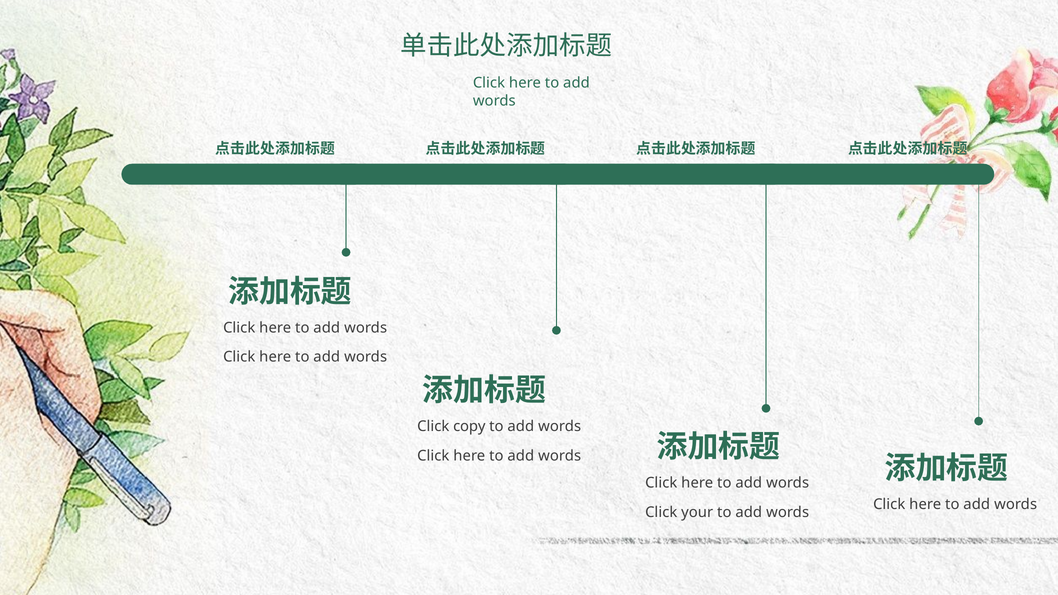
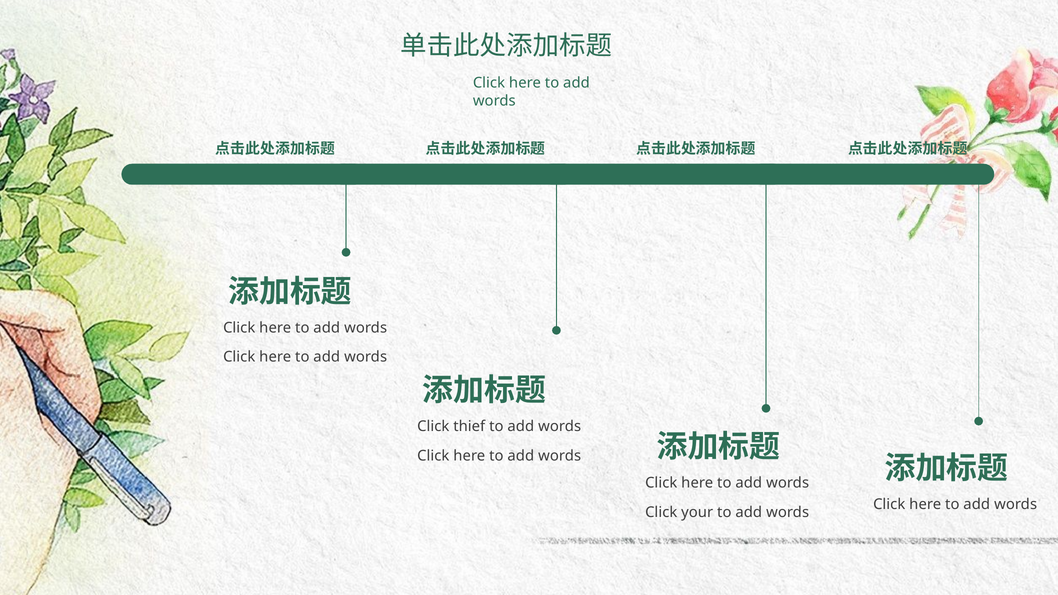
copy: copy -> thief (469, 427)
